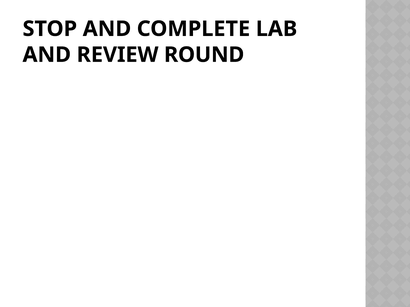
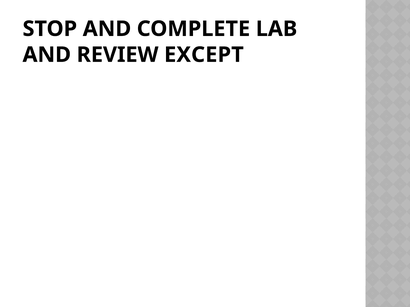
ROUND: ROUND -> EXCEPT (204, 55)
